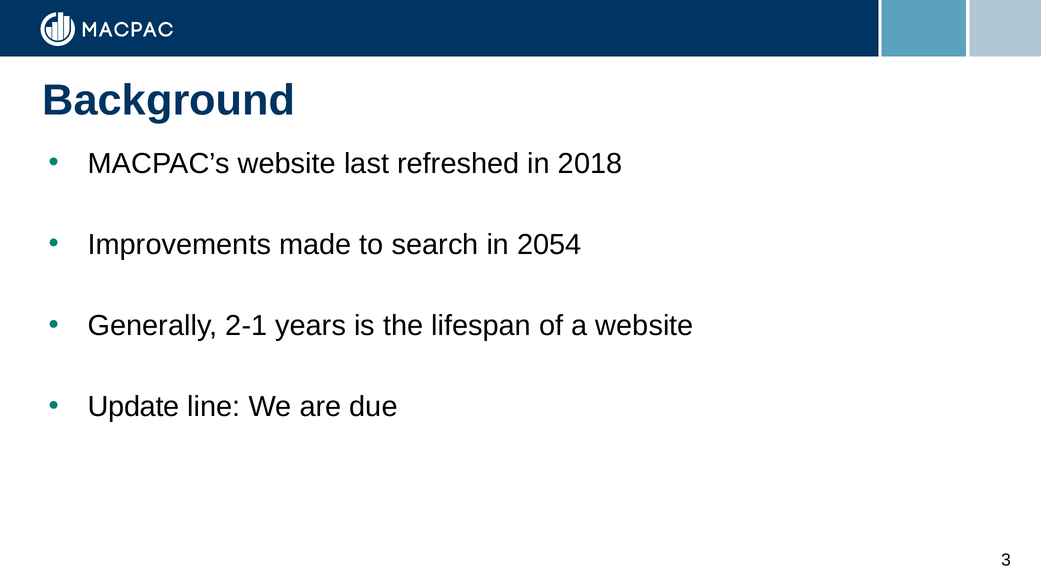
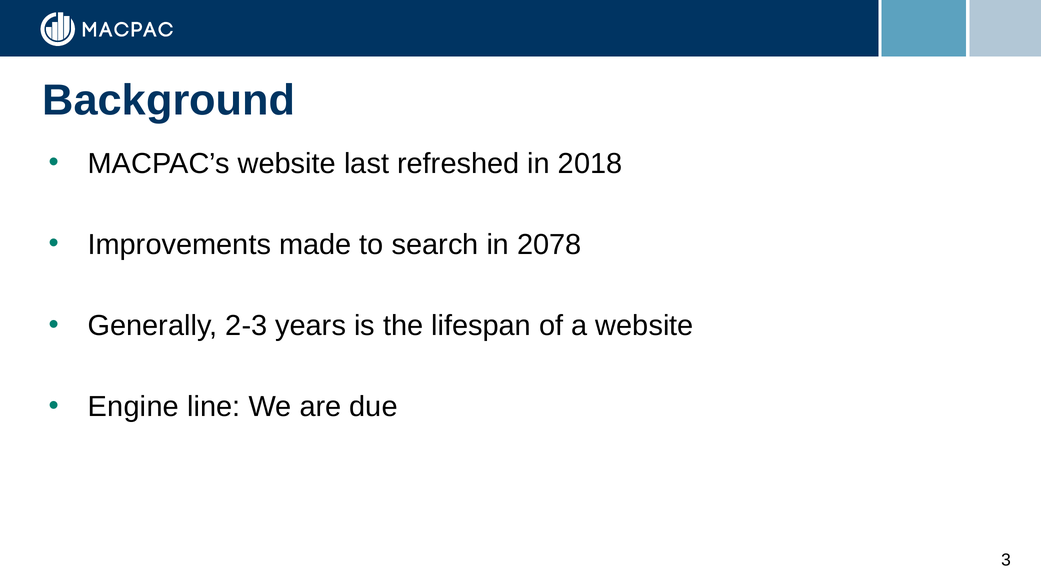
2054: 2054 -> 2078 (549, 244)
2-1: 2-1 -> 2-3 (246, 325)
Update: Update -> Engine (133, 406)
